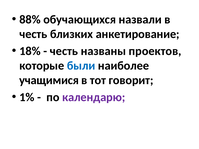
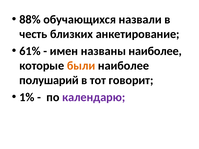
18%: 18% -> 61% (30, 51)
честь: честь -> имен (64, 51)
названы проектов: проектов -> наиболее (155, 51)
были colour: blue -> orange (81, 66)
учащимися: учащимися -> полушарий (49, 80)
